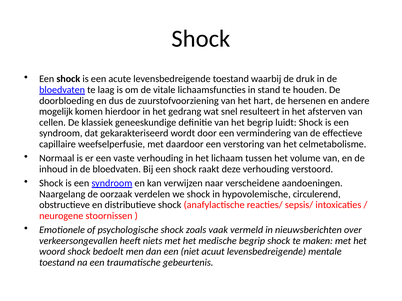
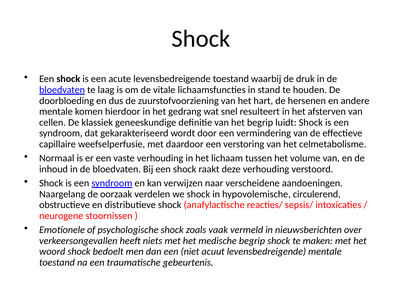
mogelijk: mogelijk -> mentale (56, 112)
